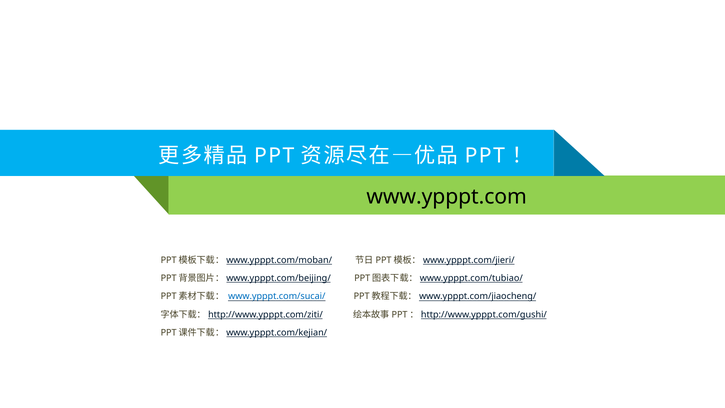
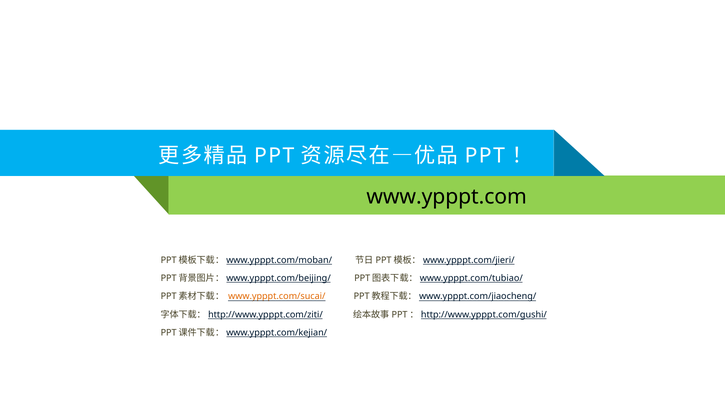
www.ypppt.com/sucai/ colour: blue -> orange (277, 296)
